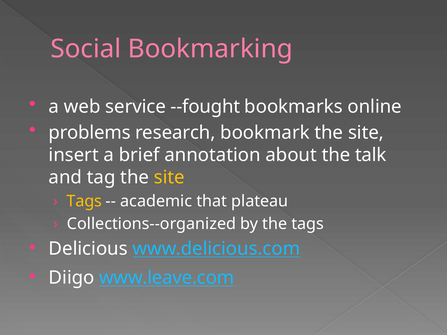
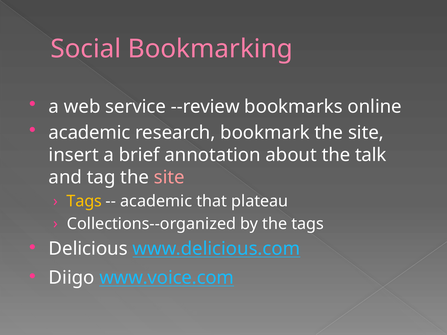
--fought: --fought -> --review (205, 107)
problems: problems -> academic (90, 133)
site colour: yellow -> pink (169, 177)
www.leave.com: www.leave.com -> www.voice.com (167, 278)
